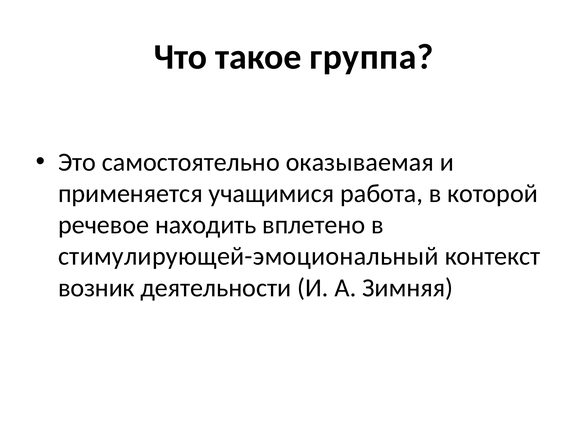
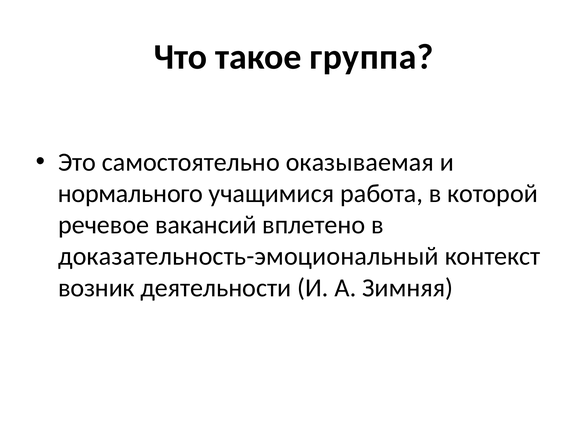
применяется: применяется -> нормального (130, 194)
находить: находить -> вакансий (206, 225)
стимулирующей-эмоциональный: стимулирующей-эмоциональный -> доказательность-эмоциональный (248, 256)
